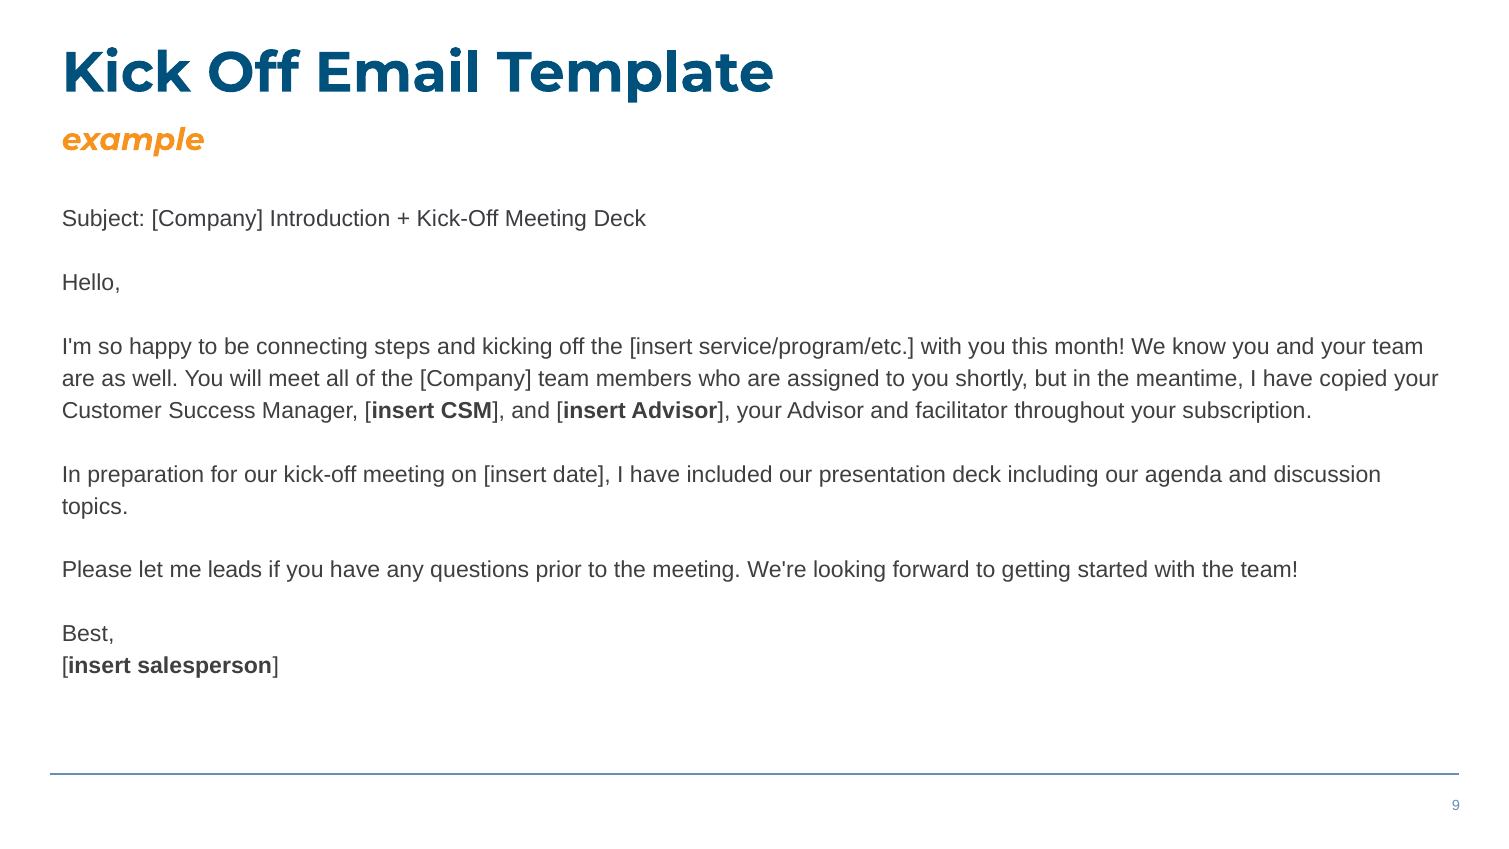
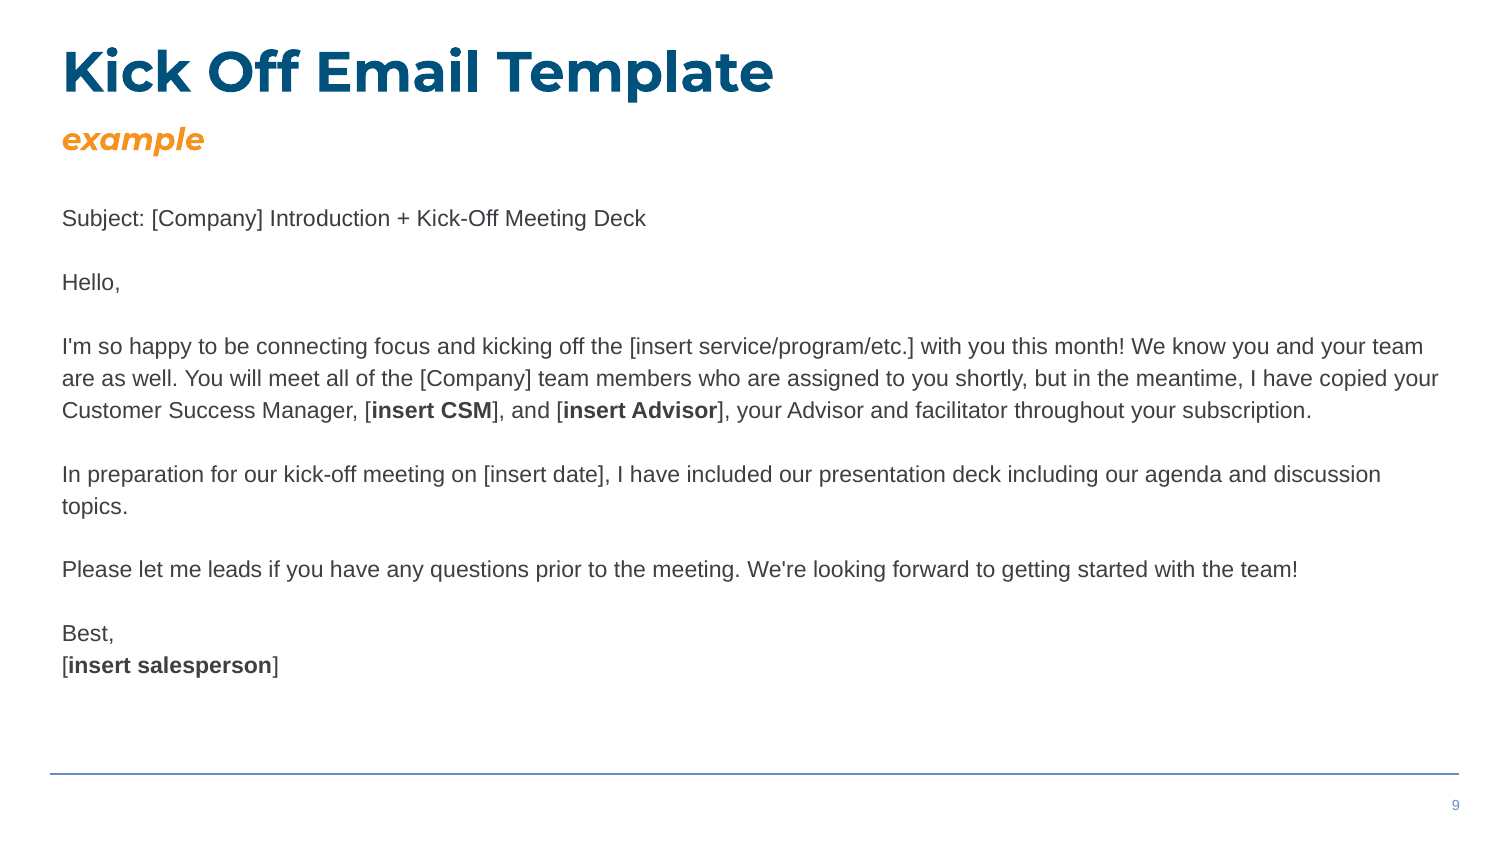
steps: steps -> focus (402, 347)
